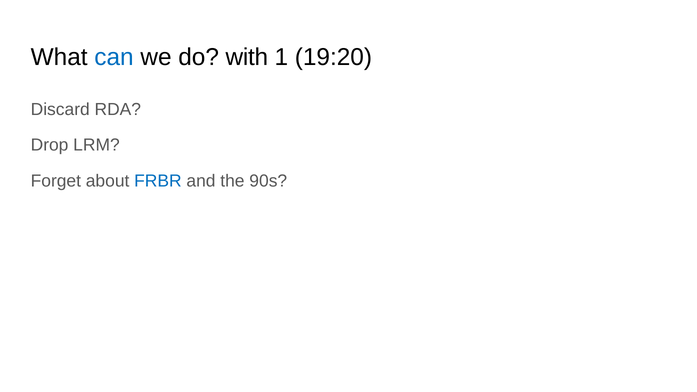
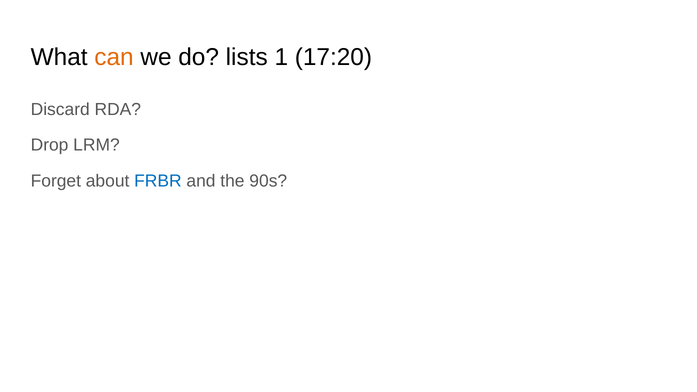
can colour: blue -> orange (114, 57)
with: with -> lists (247, 57)
19:20: 19:20 -> 17:20 (333, 57)
